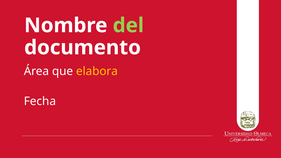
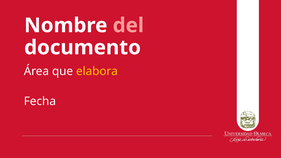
del colour: light green -> pink (128, 25)
